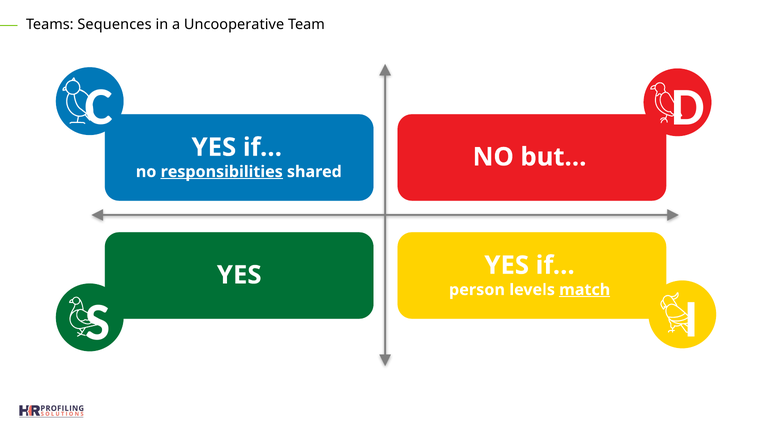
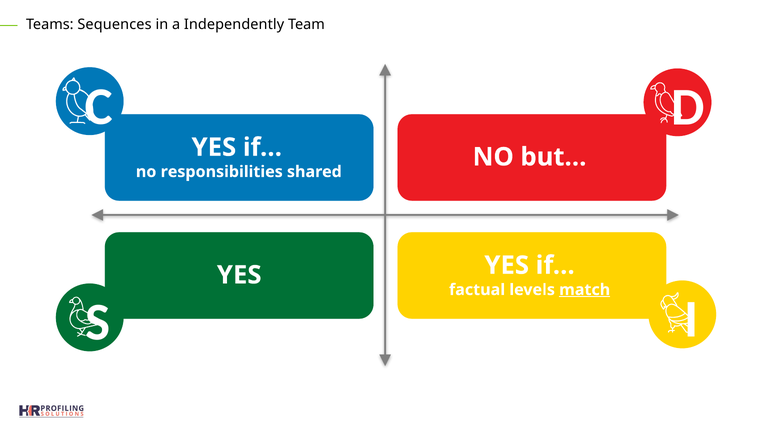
Uncooperative: Uncooperative -> Independently (234, 24)
responsibilities underline: present -> none (222, 172)
person: person -> factual (477, 290)
